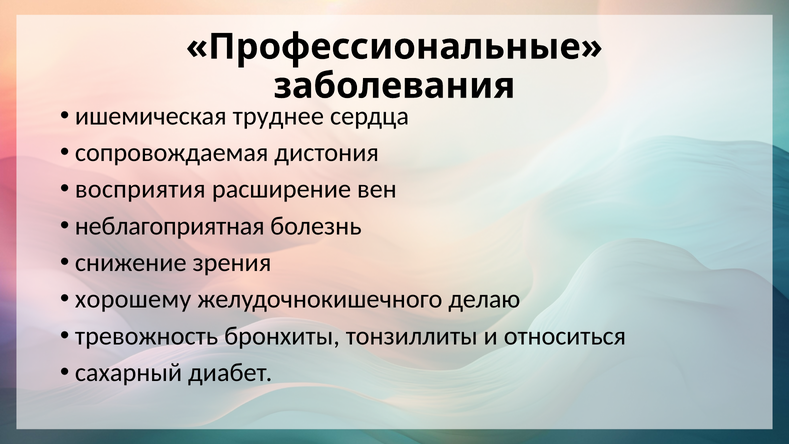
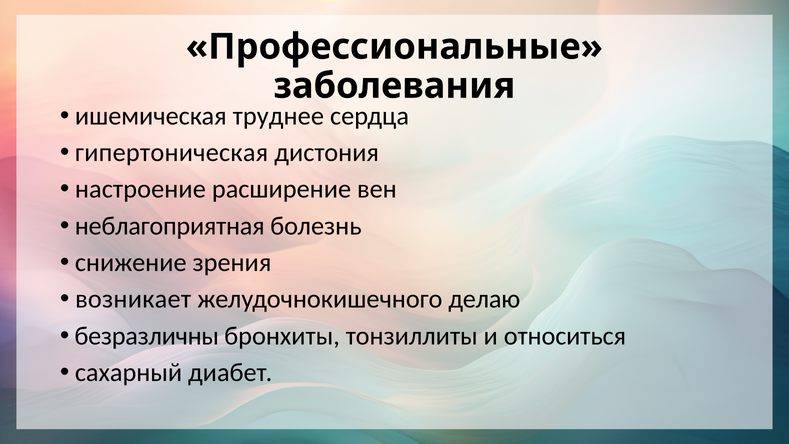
сопровождаемая: сопровождаемая -> гипертоническая (172, 152)
восприятия: восприятия -> настроение (140, 189)
хорошему: хорошему -> возникает (133, 299)
тревожность: тревожность -> безразличны (147, 336)
